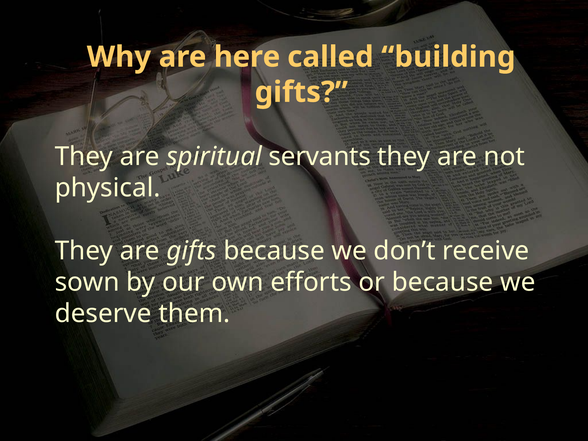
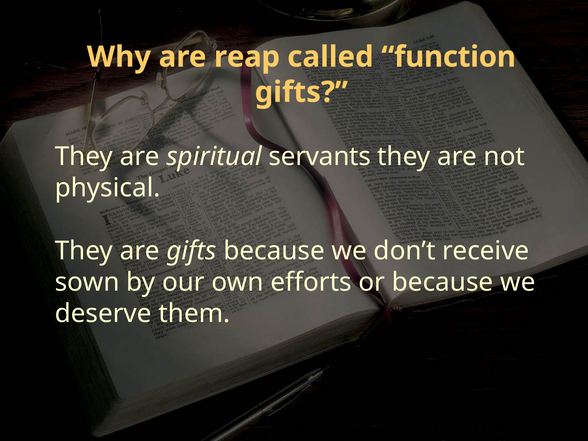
here: here -> reap (247, 57)
building: building -> function (449, 57)
